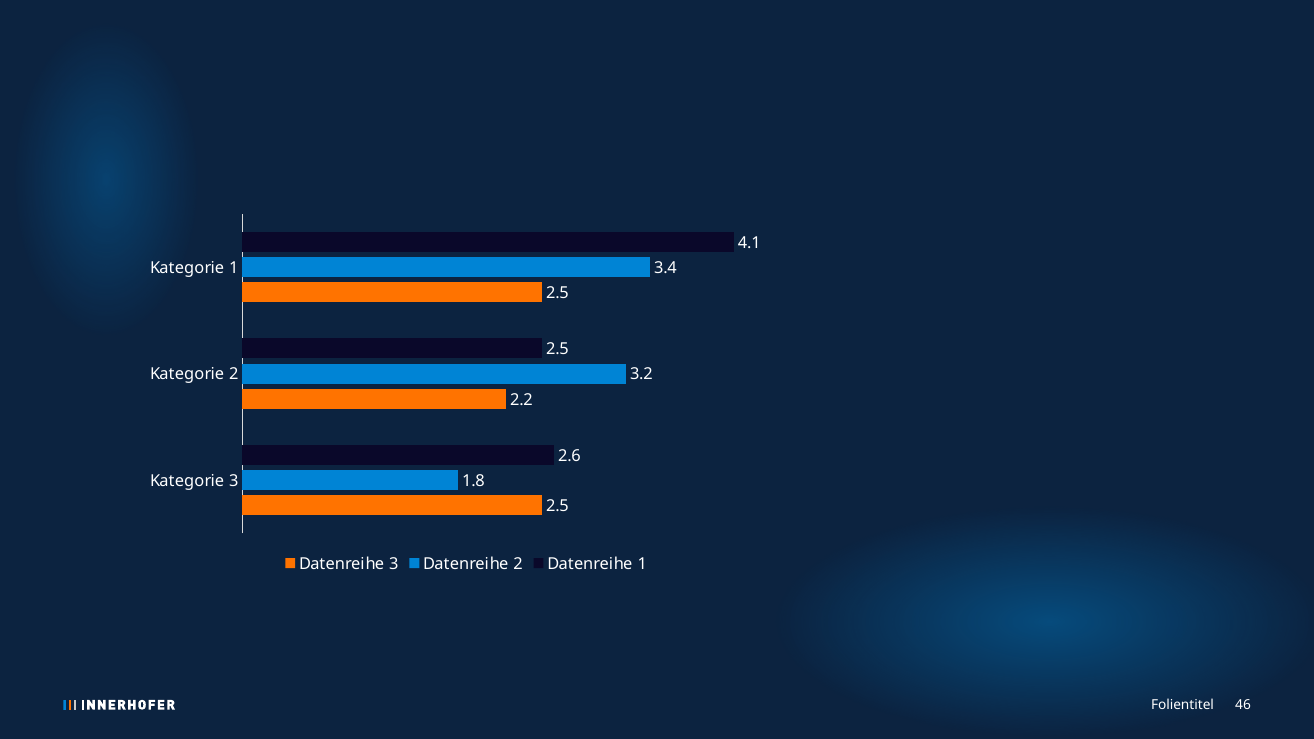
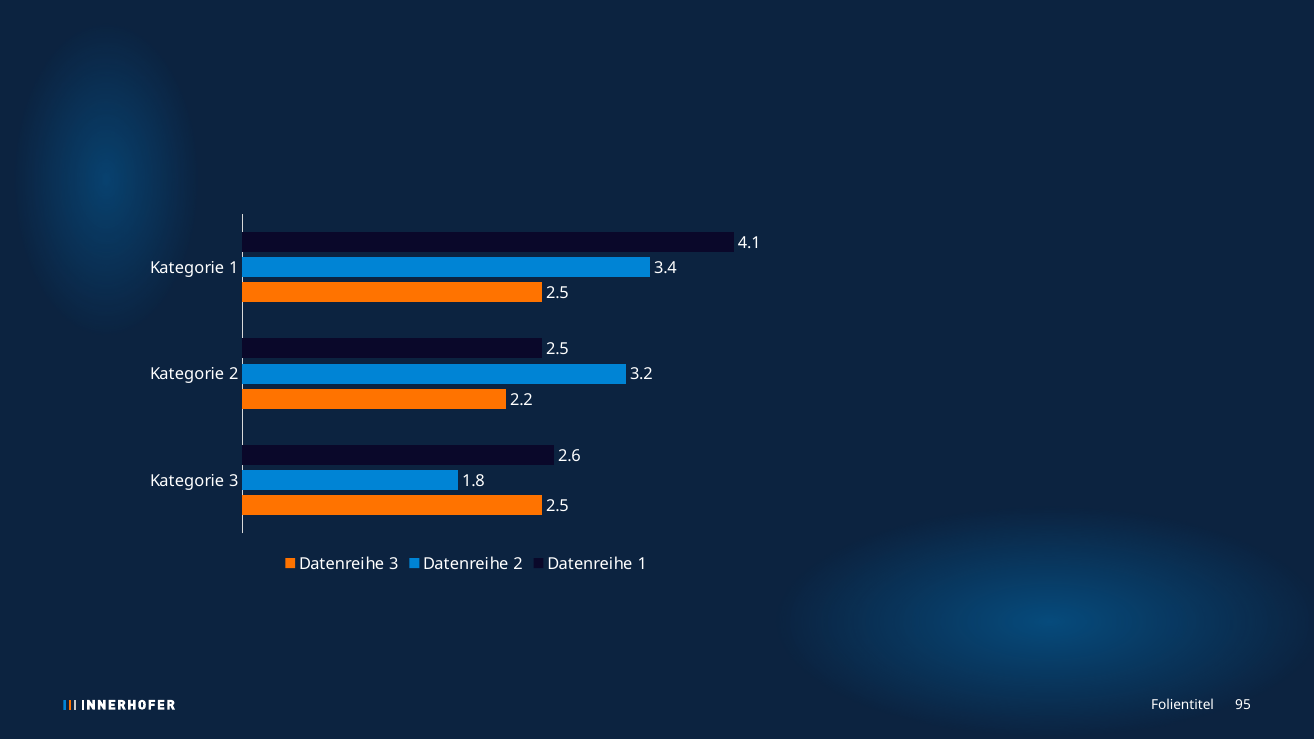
46: 46 -> 95 (1243, 705)
